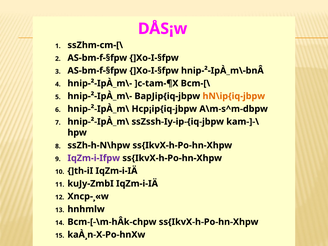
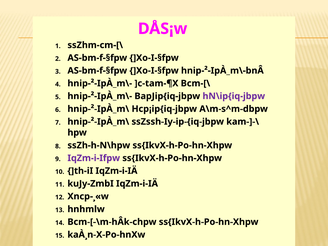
hN\ip{iq-jbpw colour: orange -> purple (234, 96)
